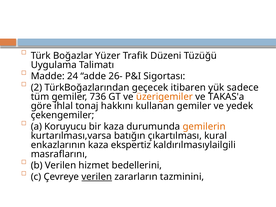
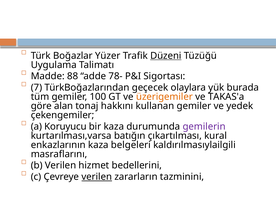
Düzeni underline: none -> present (166, 56)
24: 24 -> 88 (73, 76)
26-: 26- -> 78- (116, 76)
2: 2 -> 7 (36, 88)
itibaren: itibaren -> olaylara (188, 88)
sadece: sadece -> burada (243, 88)
736: 736 -> 100 (98, 97)
ihlal: ihlal -> alan (64, 106)
gemilerin colour: orange -> purple (204, 126)
ekspertiz: ekspertiz -> belgeleri (131, 145)
